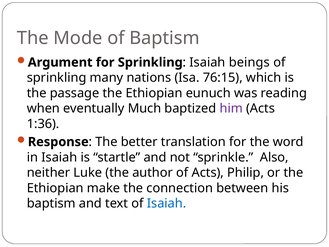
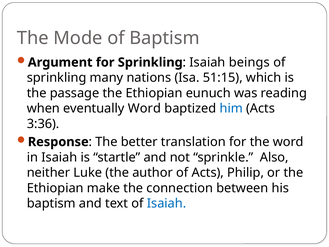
76:15: 76:15 -> 51:15 (223, 78)
eventually Much: Much -> Word (144, 108)
him colour: purple -> blue (231, 108)
1:36: 1:36 -> 3:36 (43, 124)
